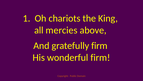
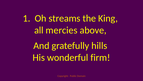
chariots: chariots -> streams (64, 18)
gratefully firm: firm -> hills (99, 45)
